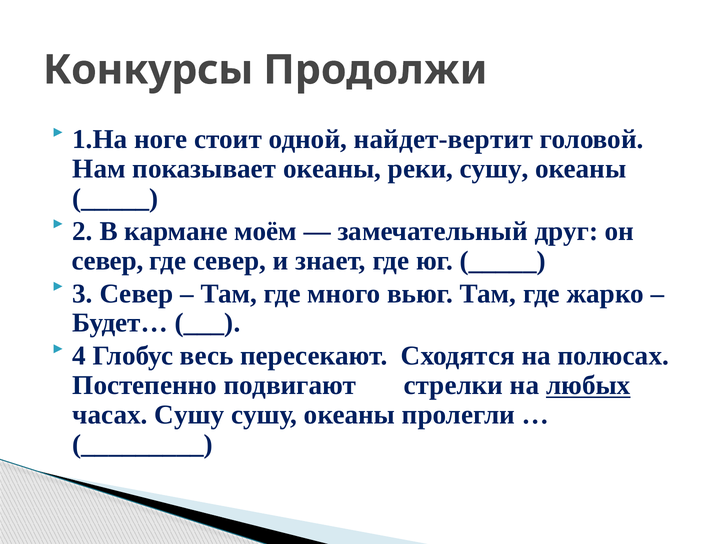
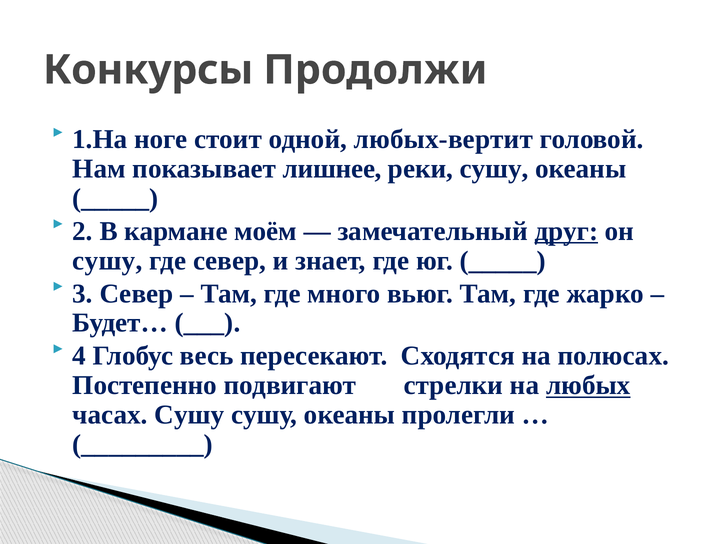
найдет-вертит: найдет-вертит -> любых-вертит (443, 139)
показывает океаны: океаны -> лишнее (332, 169)
друг underline: none -> present (566, 231)
север: север -> сушу (107, 260)
